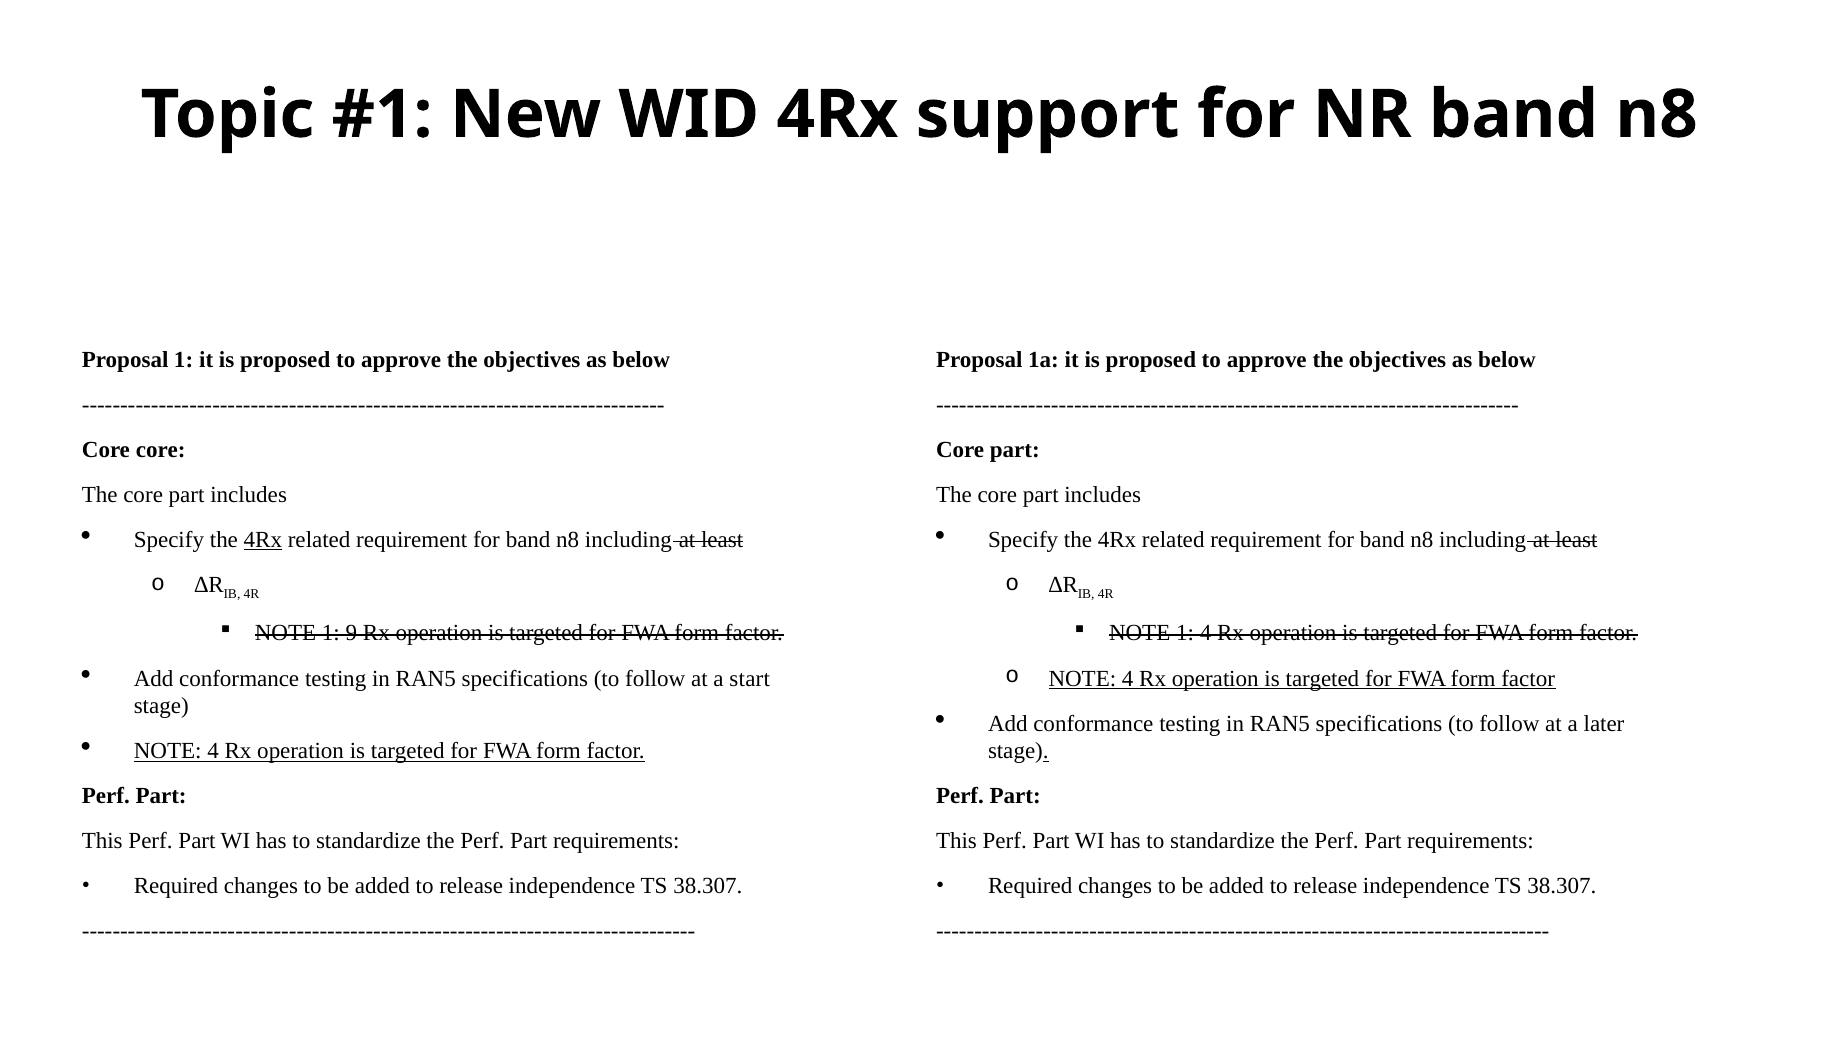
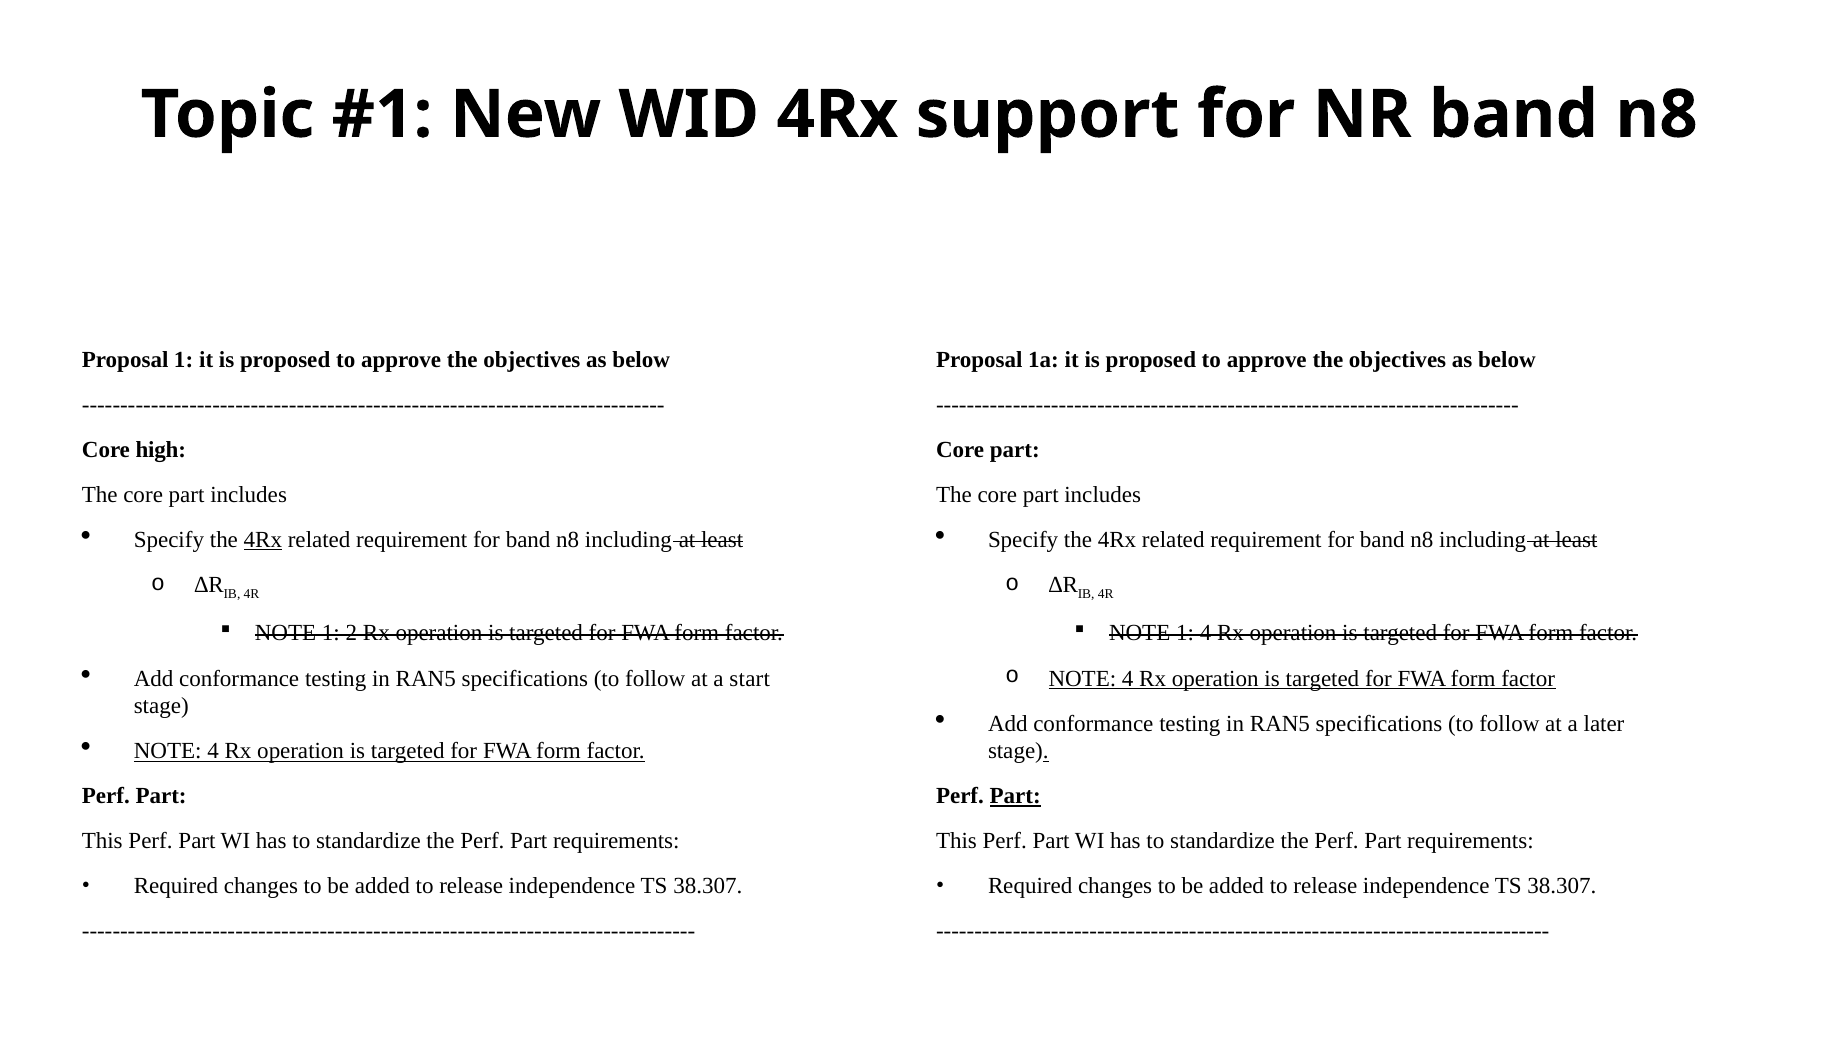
Core core: core -> high (161, 450)
9: 9 -> 2 (351, 633)
Part underline: none -> present (1015, 796)
